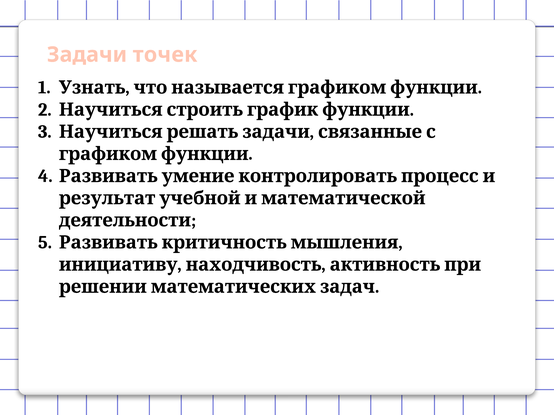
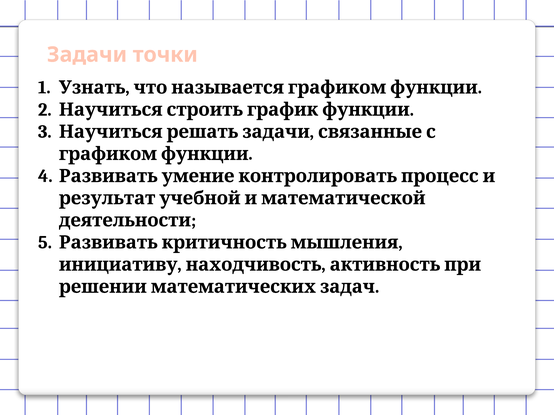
точек: точек -> точки (165, 55)
